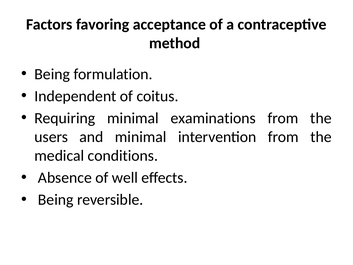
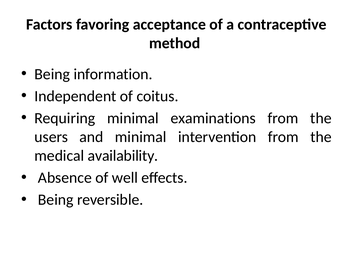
formulation: formulation -> information (113, 74)
conditions: conditions -> availability (123, 156)
